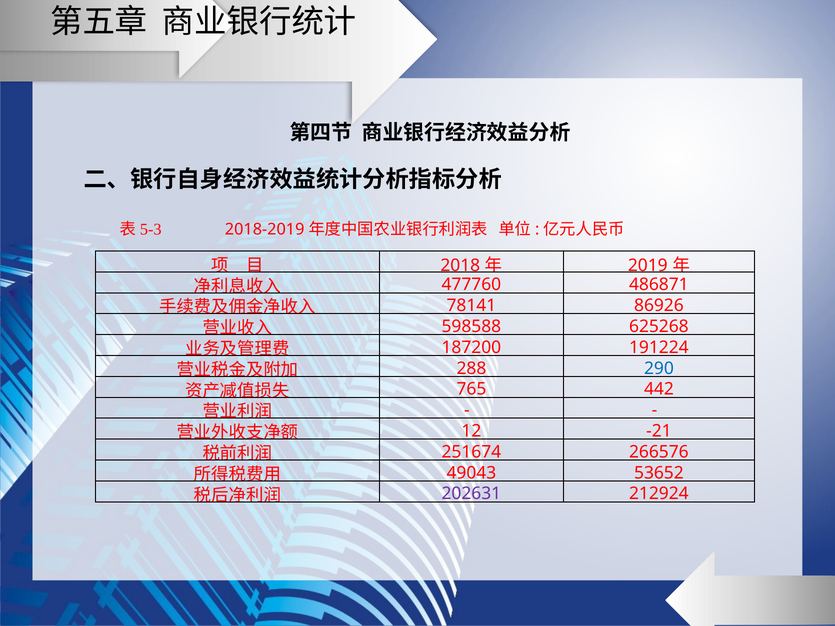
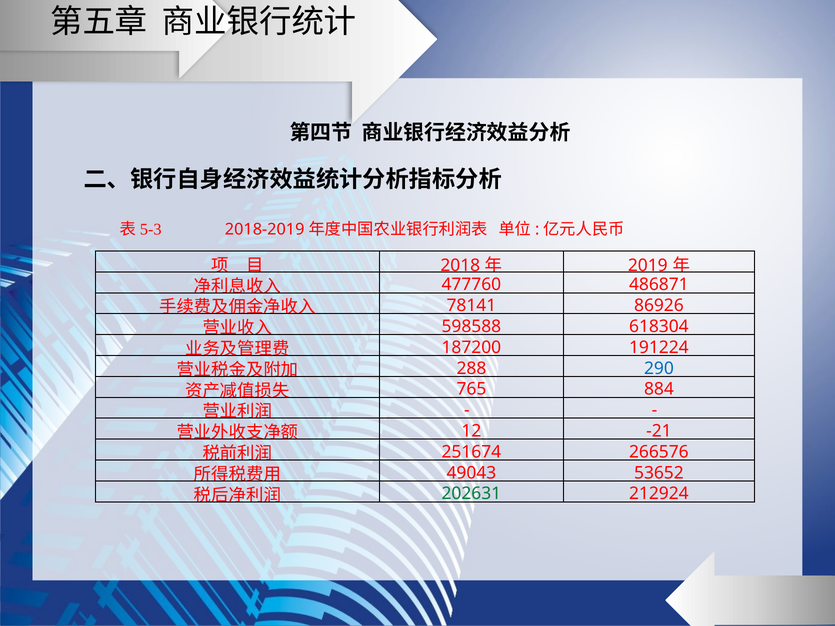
625268: 625268 -> 618304 (659, 327)
442: 442 -> 884 (659, 389)
202631 colour: purple -> green (471, 494)
